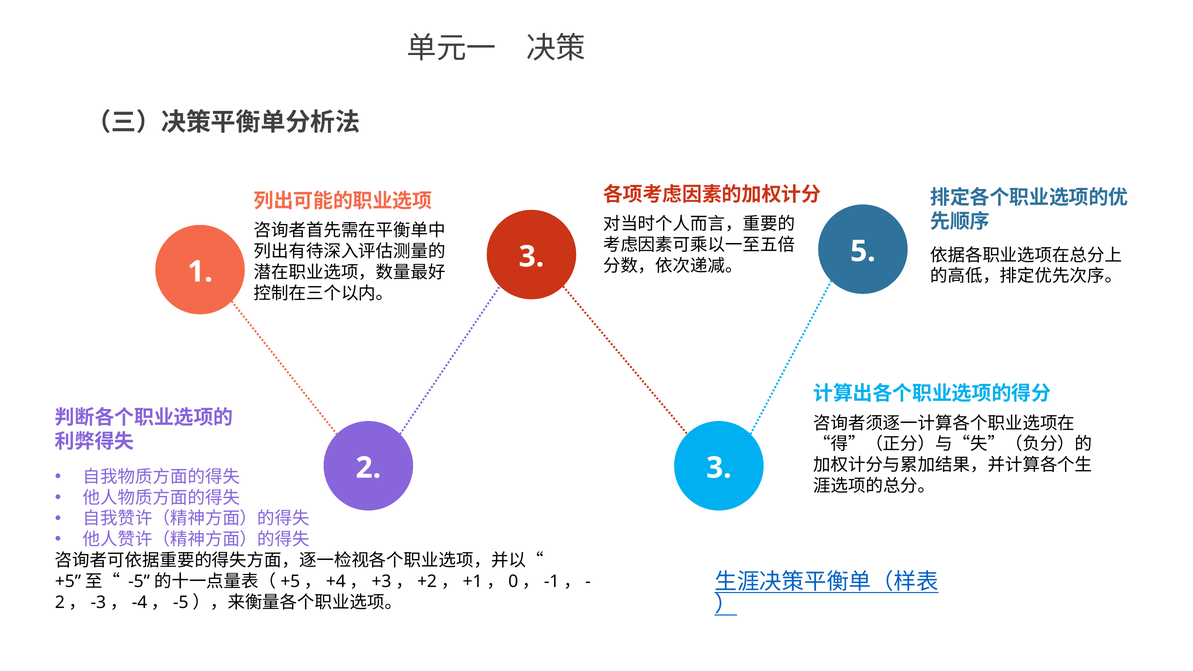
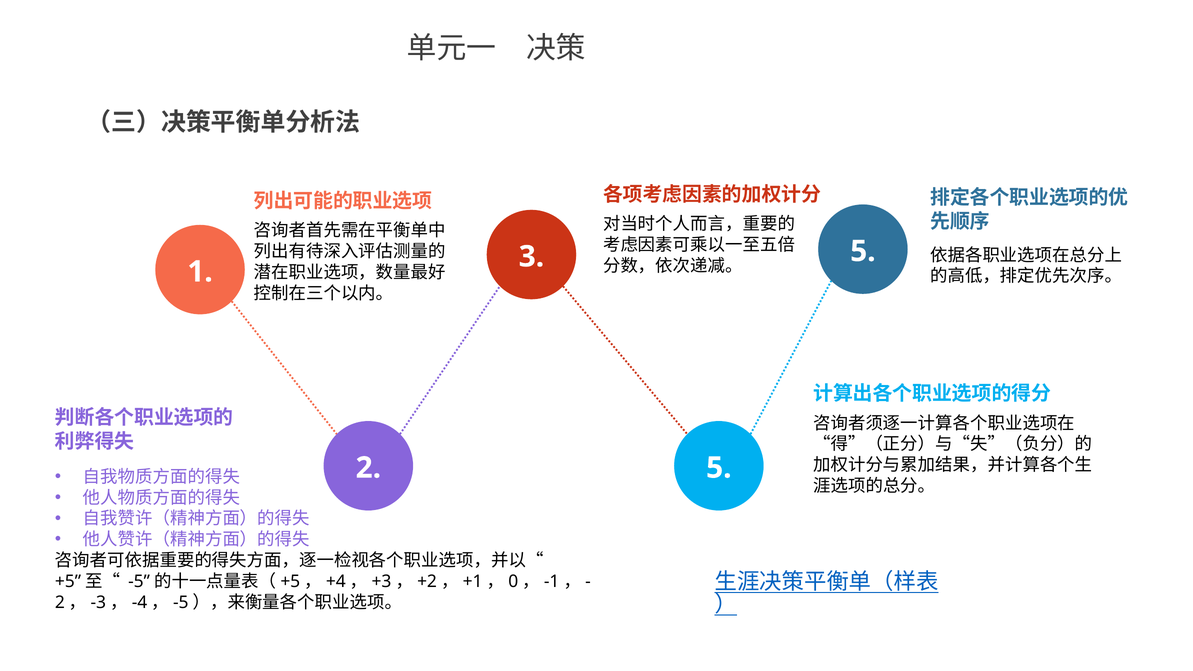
2 3: 3 -> 5 (719, 468)
